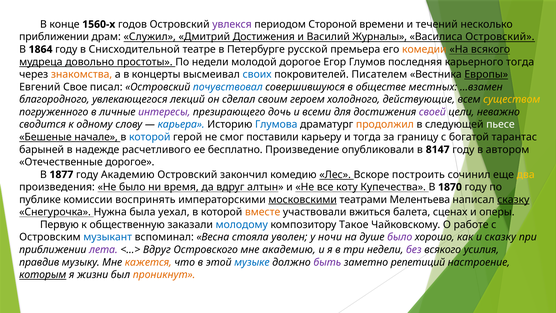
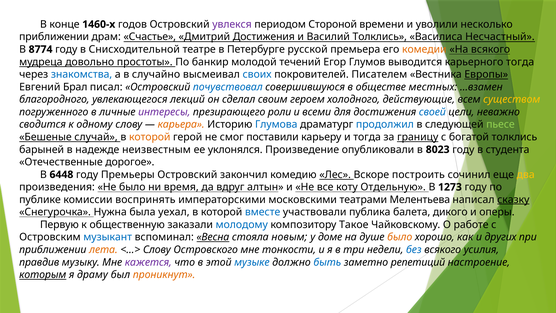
1560-х: 1560-х -> 1460-х (99, 24)
течений: течений -> уволили (437, 24)
Служил: Служил -> Счастье (150, 37)
Василий Журналы: Журналы -> Толклись (380, 37)
Василиса Островский: Островский -> Несчастный (500, 37)
1864: 1864 -> 8774 (41, 49)
По недели: недели -> банкир (210, 62)
молодой дорогое: дорогое -> течений (300, 62)
последняя: последняя -> выводится (415, 62)
знакомства colour: orange -> blue (82, 74)
концерты: концерты -> случайно (156, 74)
Свое: Свое -> Брал (75, 87)
дочь: дочь -> роли (280, 112)
своей colour: purple -> blue (432, 112)
карьера colour: blue -> orange (181, 124)
продолжил colour: orange -> blue (385, 124)
пьесе colour: white -> light green (500, 124)
начале: начале -> случай (96, 137)
которой colour: blue -> orange (150, 137)
границу underline: none -> present (418, 137)
богатой тарантас: тарантас -> толклись (514, 137)
расчетливого: расчетливого -> неизвестным (156, 149)
бесплатно: бесплатно -> уклонялся (235, 149)
8147: 8147 -> 8023 (438, 149)
автором: автором -> студента (508, 149)
1877: 1877 -> 6448 (61, 174)
году Академию: Академию -> Премьеры (128, 174)
Купечества: Купечества -> Отдельную (393, 187)
1870: 1870 -> 1273 (450, 187)
московскими underline: present -> none (303, 199)
вместе colour: orange -> blue (263, 212)
вжиться: вжиться -> публика (370, 212)
сценах: сценах -> дикого (450, 212)
Весна underline: none -> present (213, 237)
уволен: уволен -> новым (289, 237)
ночи: ночи -> доме (330, 237)
было colour: purple -> orange (400, 237)
и сказку: сказку -> других (501, 237)
лета colour: purple -> orange (103, 250)
Вдруг: Вдруг -> Слову (157, 250)
мне академию: академию -> тонкости (289, 250)
без colour: purple -> blue (414, 250)
кажется colour: orange -> purple (148, 262)
быть colour: purple -> blue (327, 262)
жизни: жизни -> драму (92, 275)
